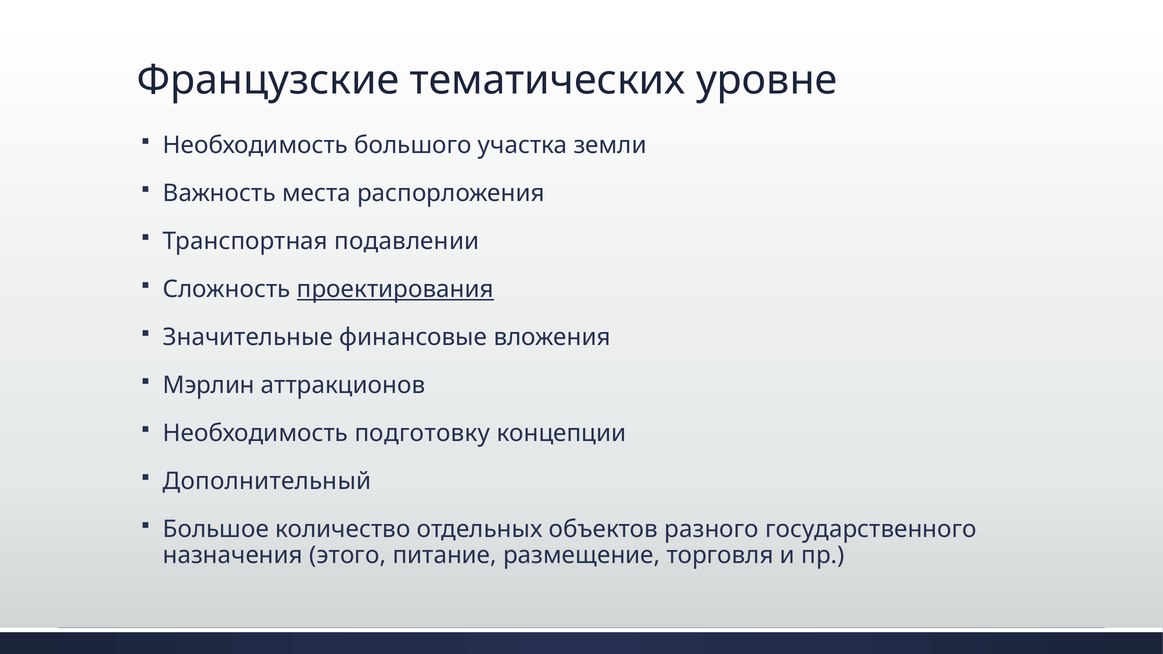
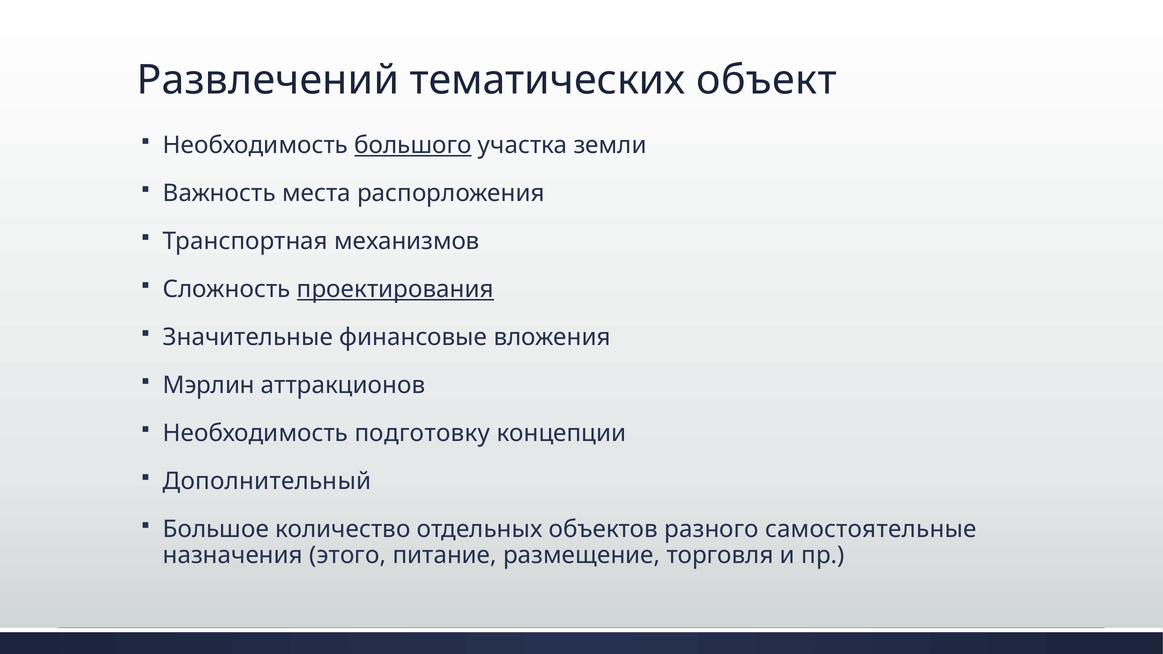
Французские: Французские -> Развлечений (268, 80)
уровне: уровне -> объект (767, 80)
большого underline: none -> present (413, 145)
подавлении: подавлении -> механизмов (407, 241)
государственного: государственного -> самостоятельные (871, 529)
